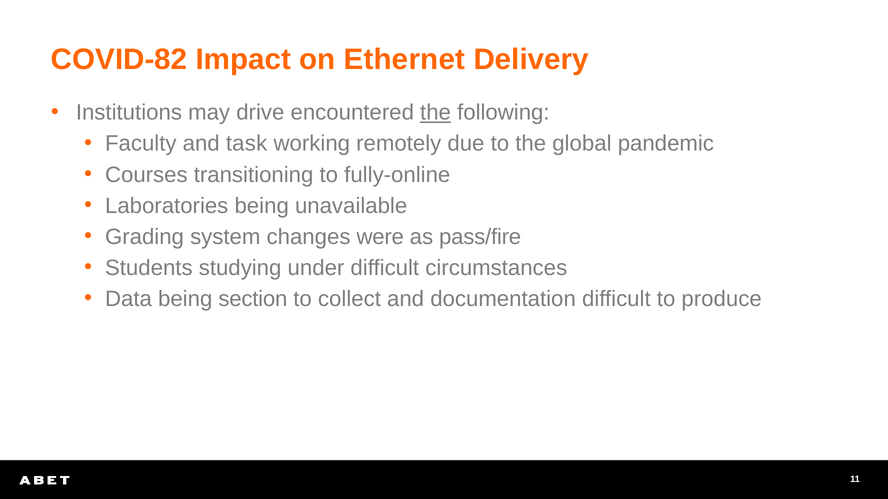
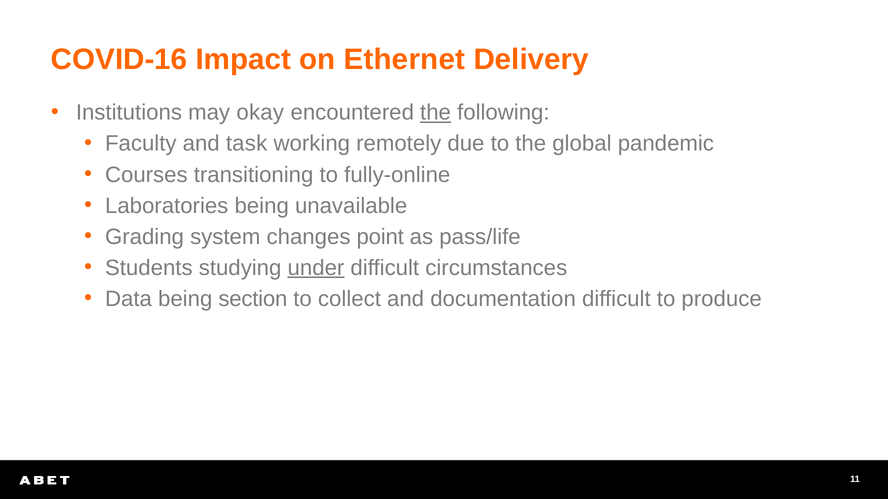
COVID-82: COVID-82 -> COVID-16 (119, 60)
drive: drive -> okay (260, 113)
were: were -> point (380, 237)
pass/fire: pass/fire -> pass/life (480, 237)
under underline: none -> present (316, 268)
